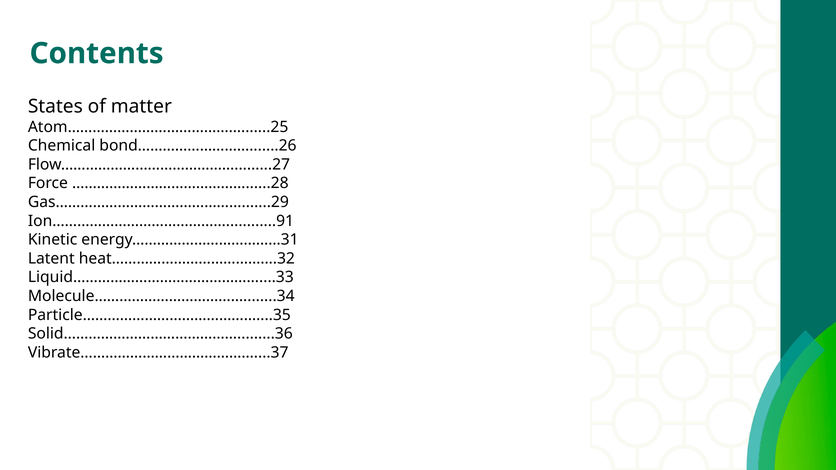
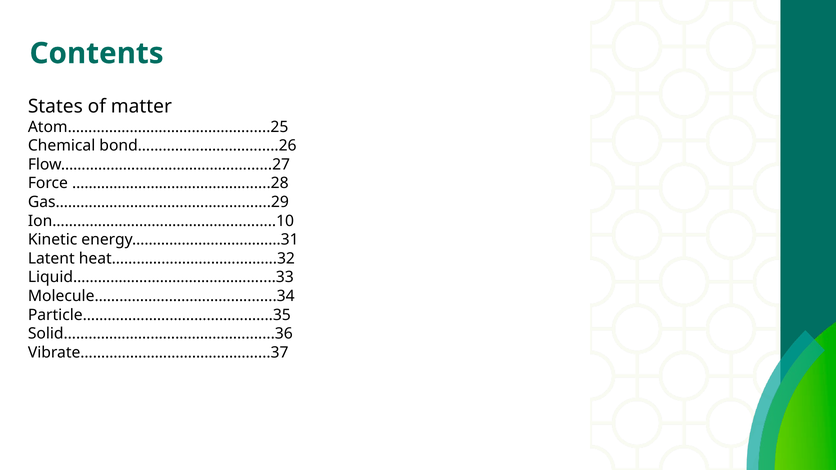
Ion……………………………………............91: Ion……………………………………............91 -> Ion……………………………………............10 (161, 221)
